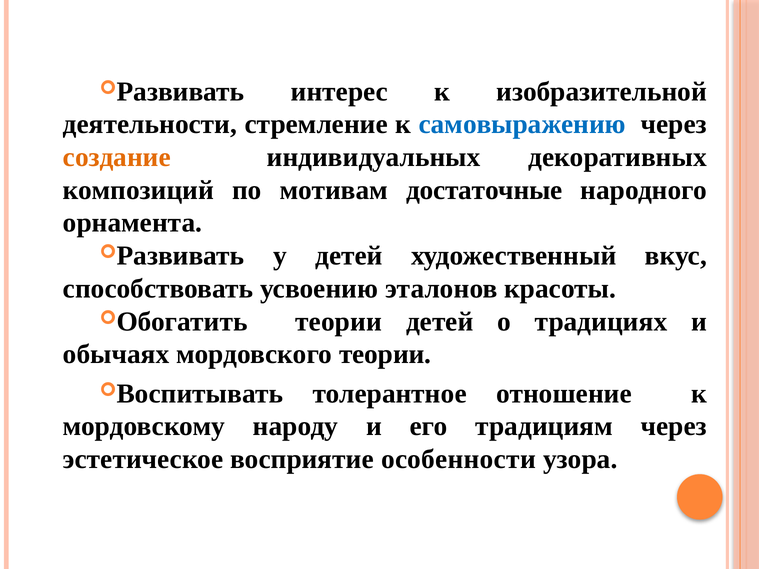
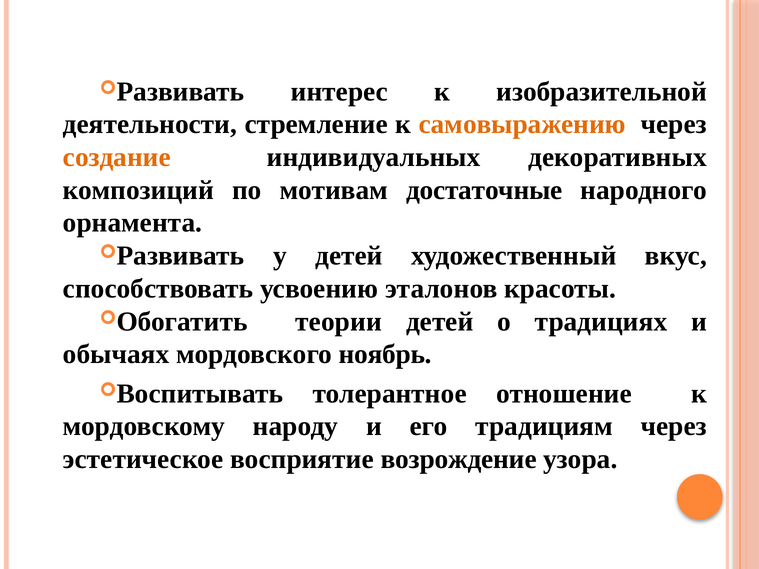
самовыражению colour: blue -> orange (522, 124)
мордовского теории: теории -> ноябрь (385, 355)
особенности: особенности -> возрождение (459, 459)
